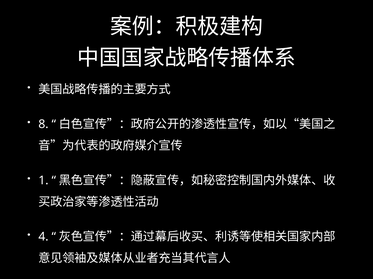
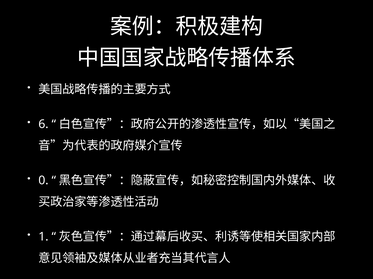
8: 8 -> 6 (43, 124)
1: 1 -> 0 (43, 181)
4: 4 -> 1 (43, 237)
